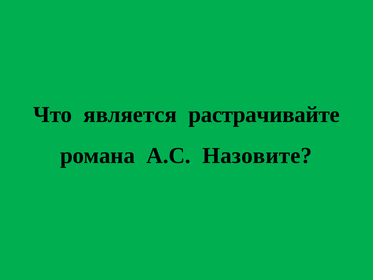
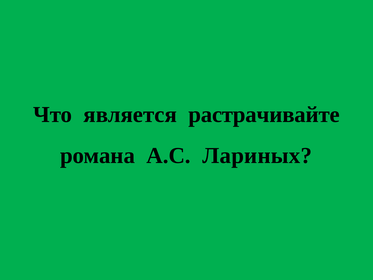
Назовите: Назовите -> Лариных (257, 155)
